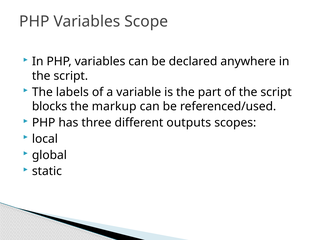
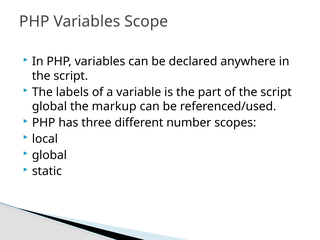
blocks: blocks -> global (49, 106)
outputs: outputs -> number (189, 123)
